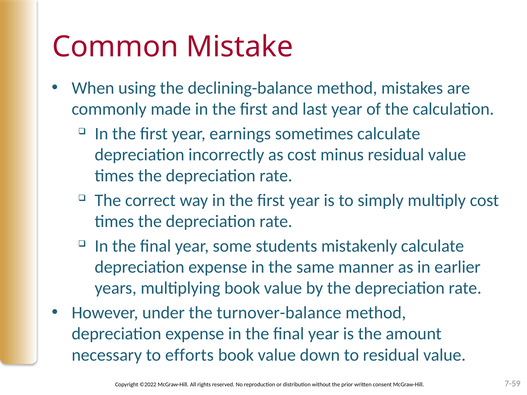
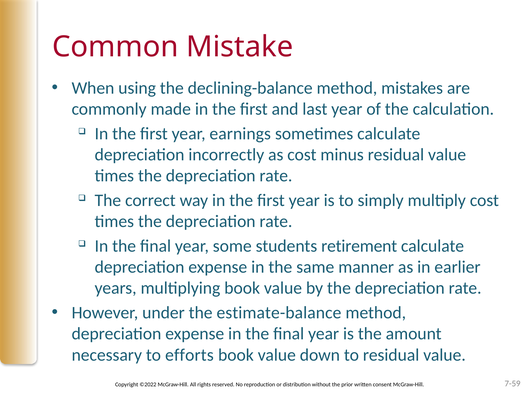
mistakenly: mistakenly -> retirement (359, 246)
turnover-balance: turnover-balance -> estimate-balance (279, 313)
